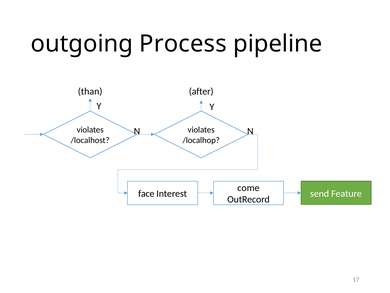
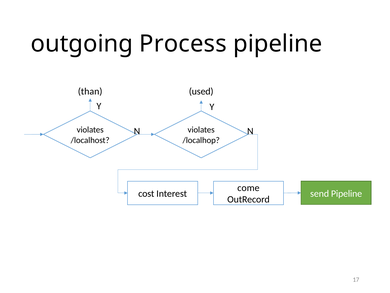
after: after -> used (201, 91)
face: face -> cost (146, 193)
send Feature: Feature -> Pipeline (347, 193)
